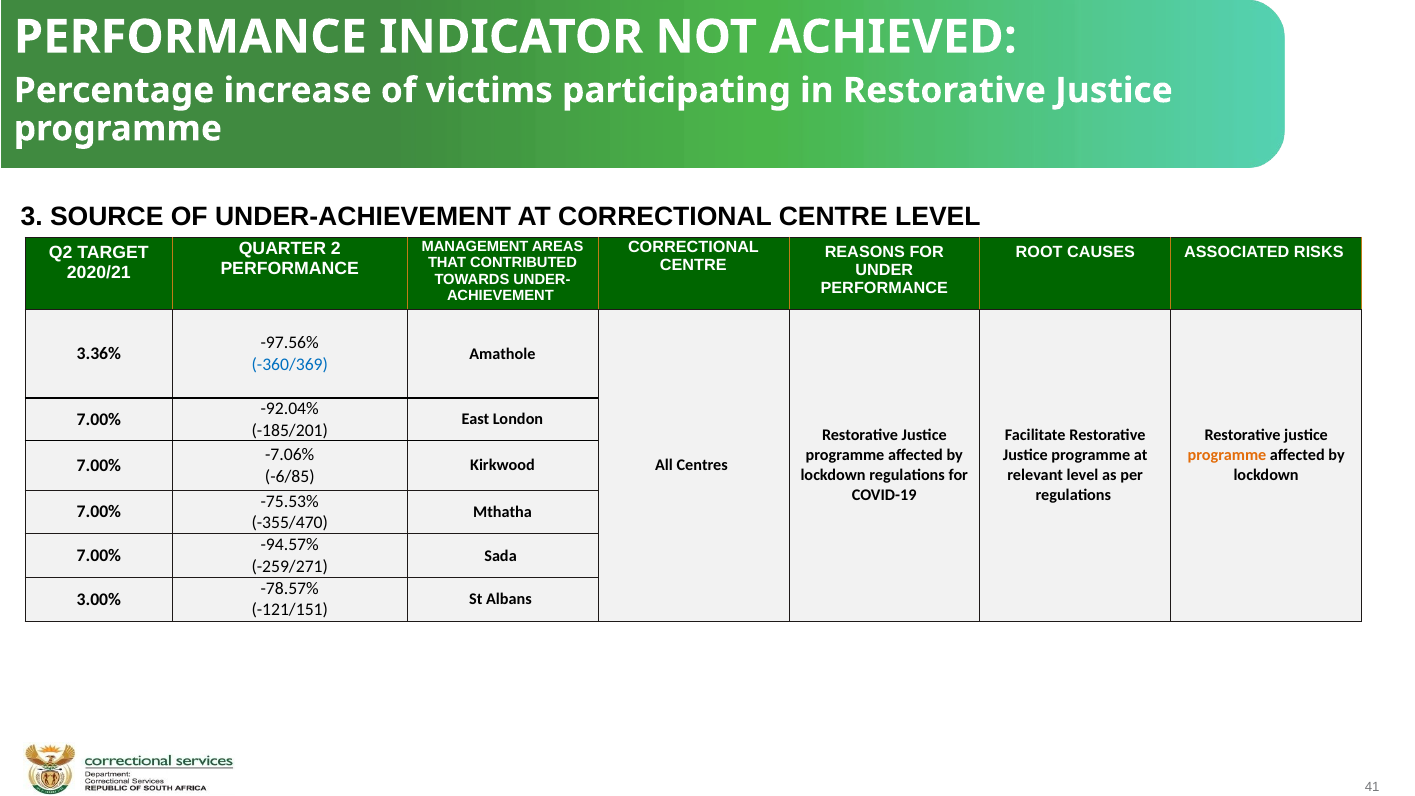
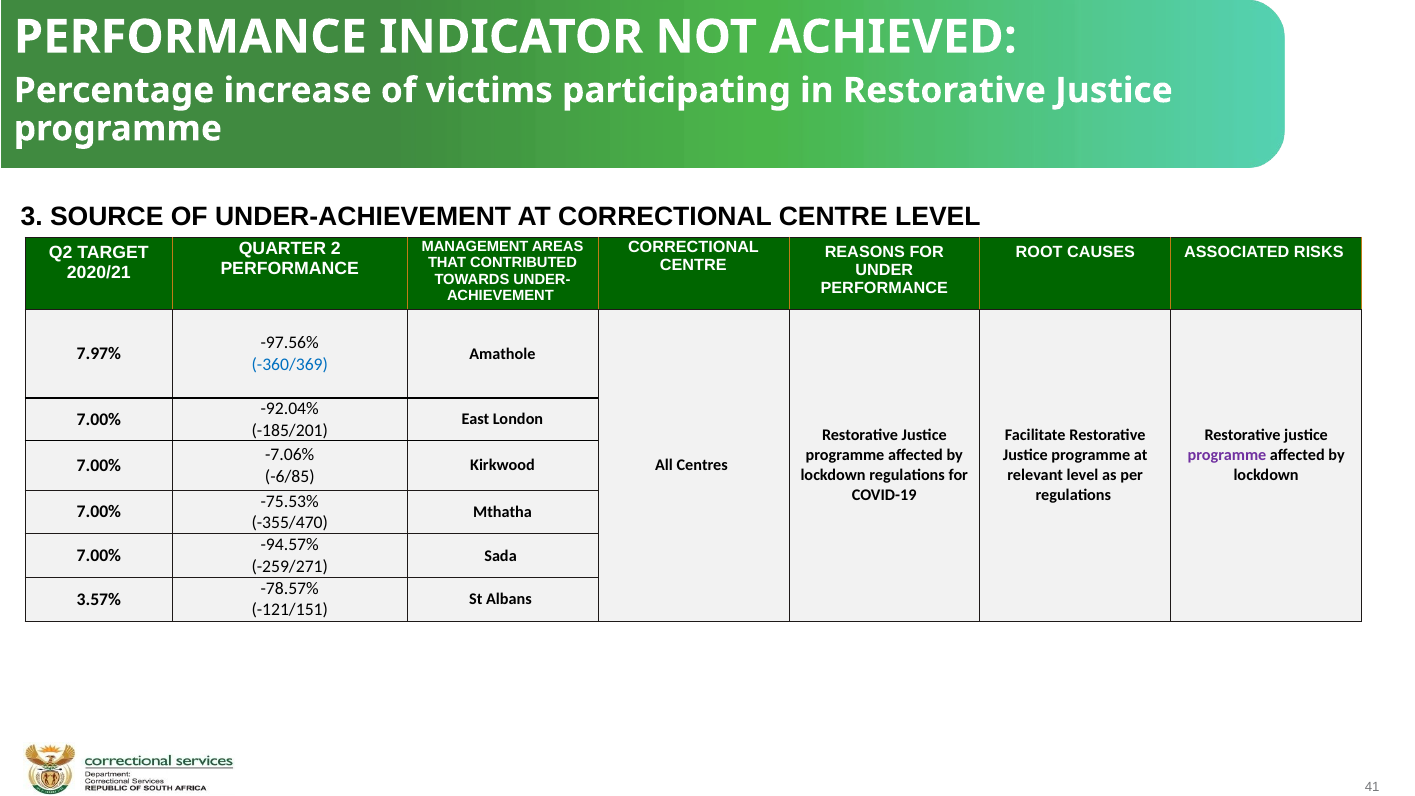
3.36%: 3.36% -> 7.97% (99, 354)
programme colour: orange -> purple (1227, 455)
3.00%: 3.00% -> 3.57% (99, 599)
